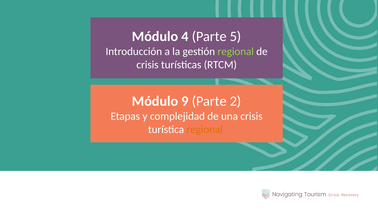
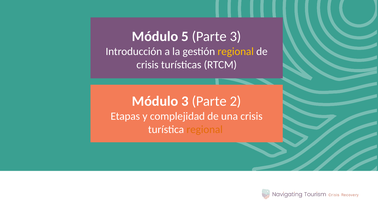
4: 4 -> 5 (185, 36)
Parte 5: 5 -> 3 (235, 36)
regional colour: light green -> yellow (236, 51)
Módulo 9: 9 -> 3 (185, 101)
